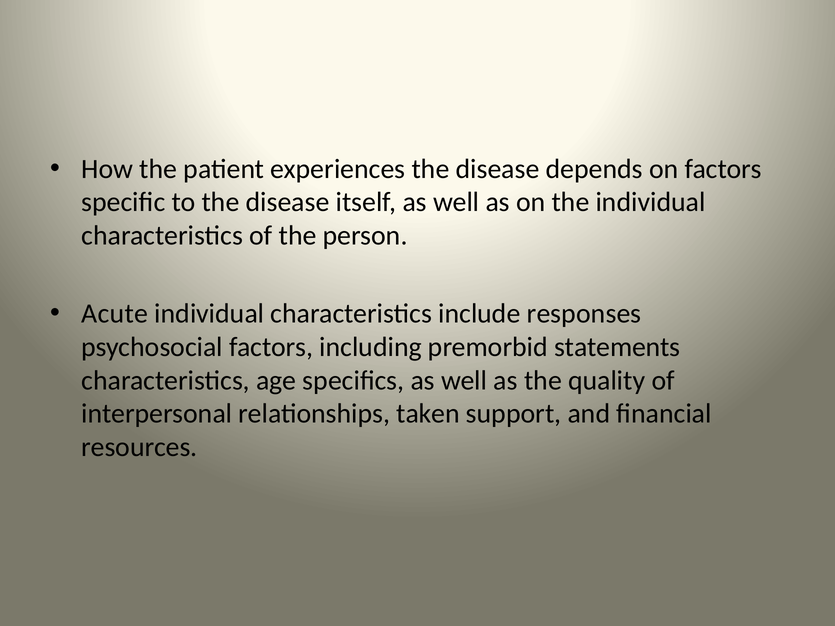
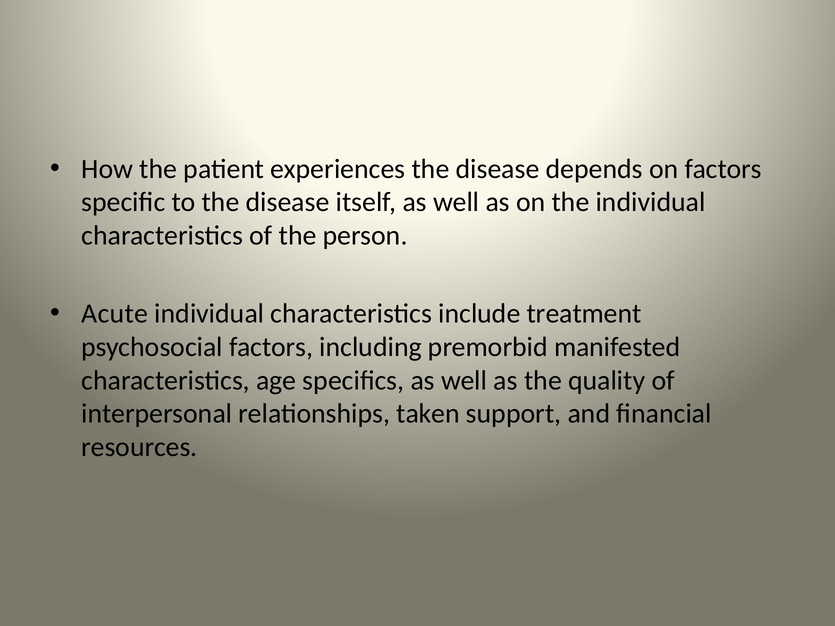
responses: responses -> treatment (584, 314)
statements: statements -> manifested (617, 347)
